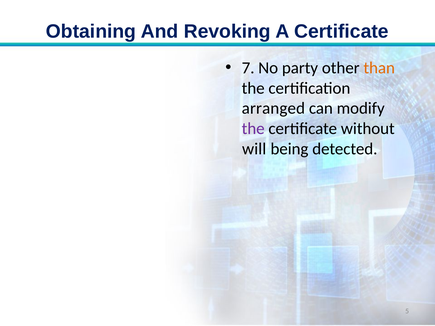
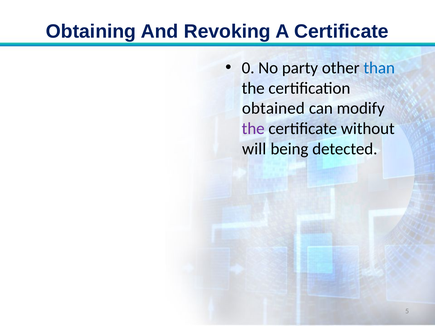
7: 7 -> 0 (248, 68)
than colour: orange -> blue (379, 68)
arranged: arranged -> obtained (273, 108)
